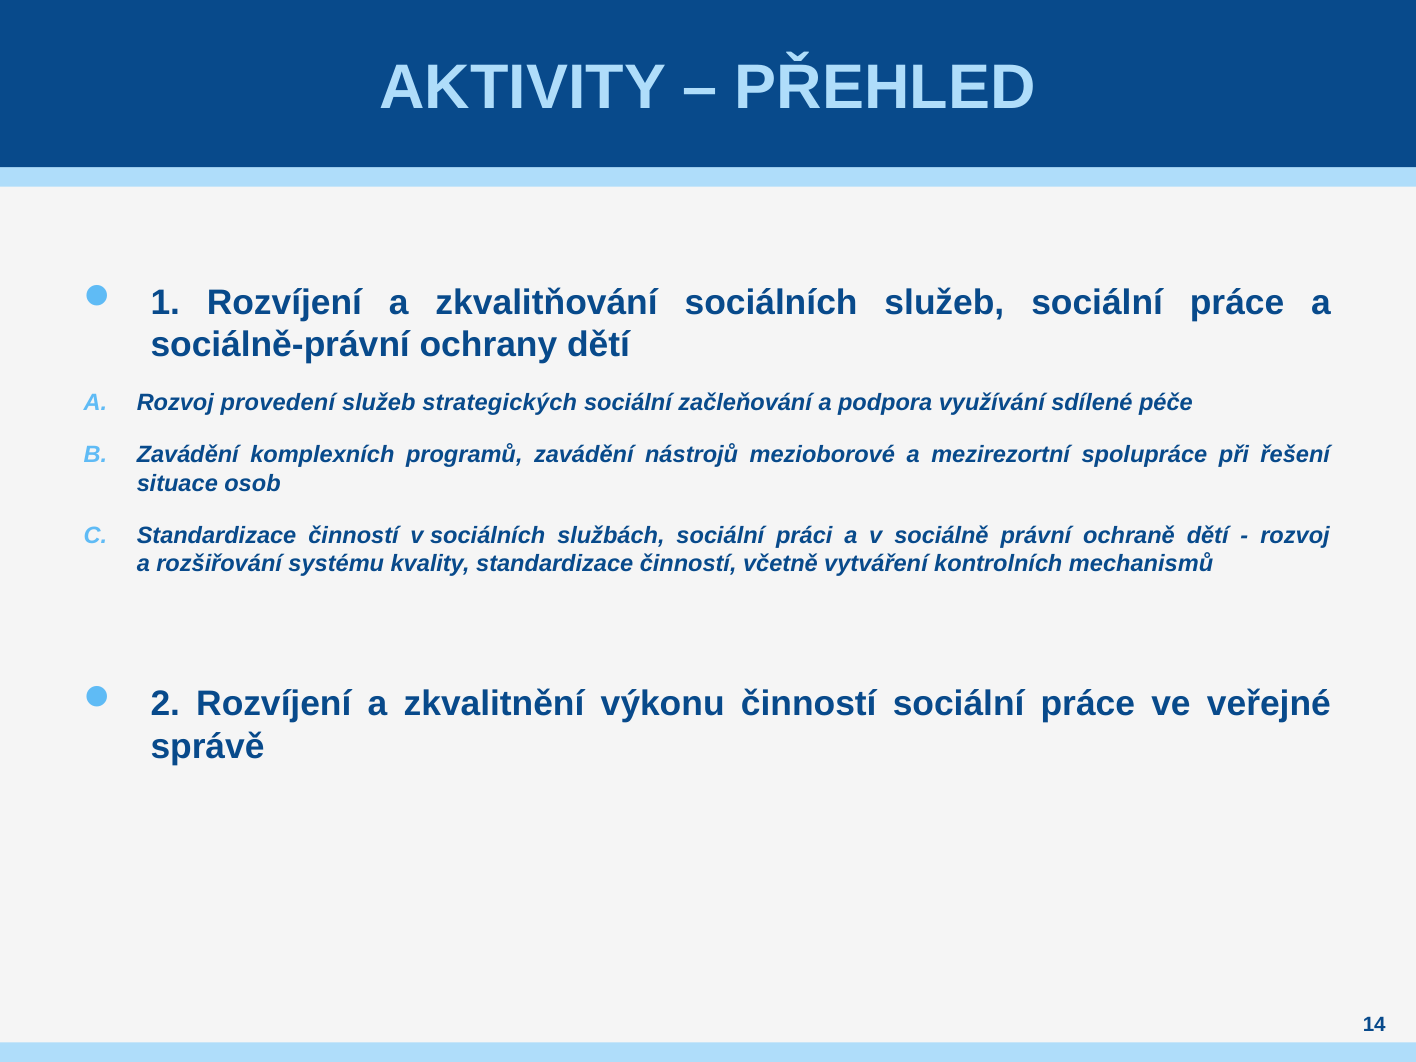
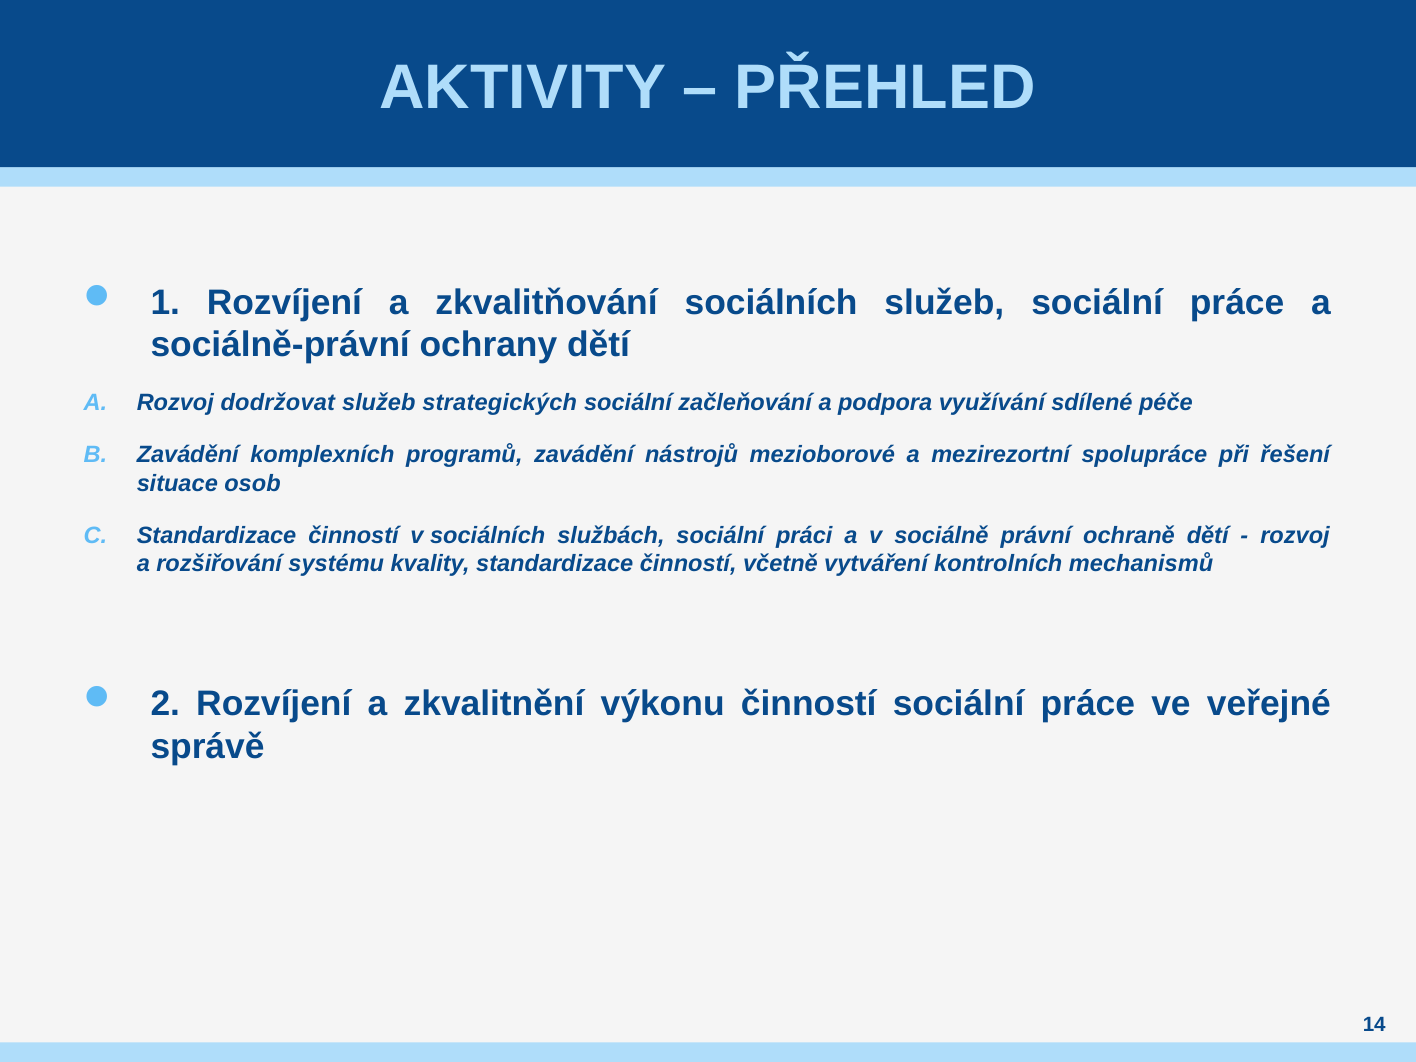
provedení: provedení -> dodržovat (278, 403)
